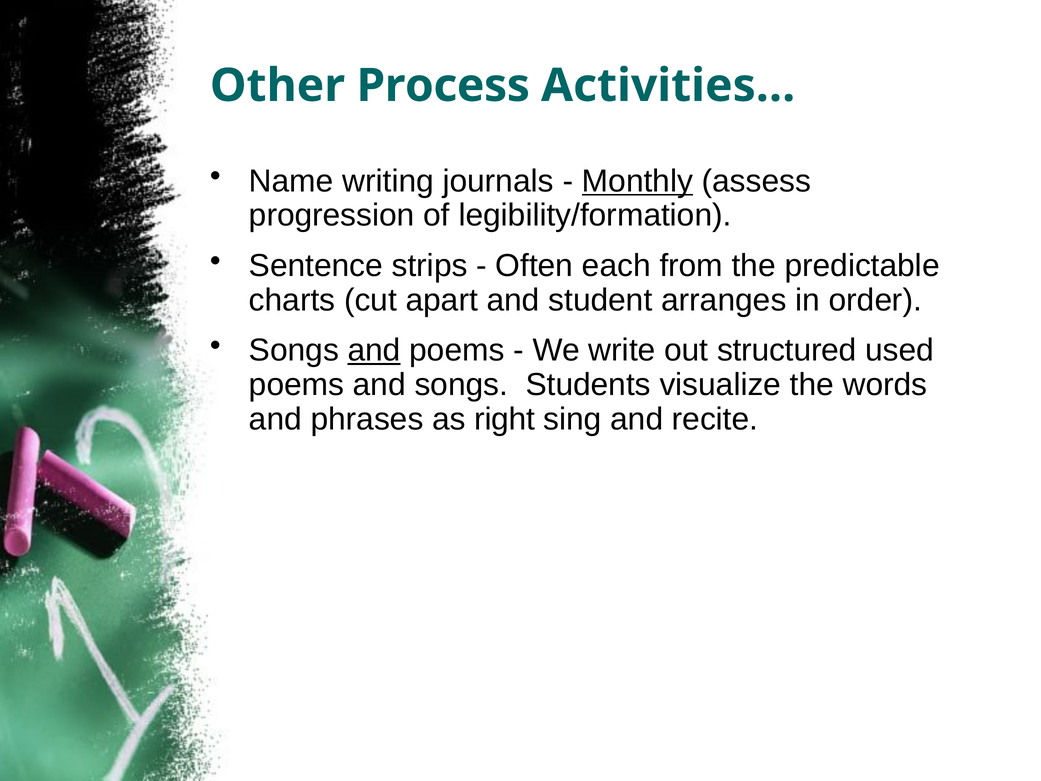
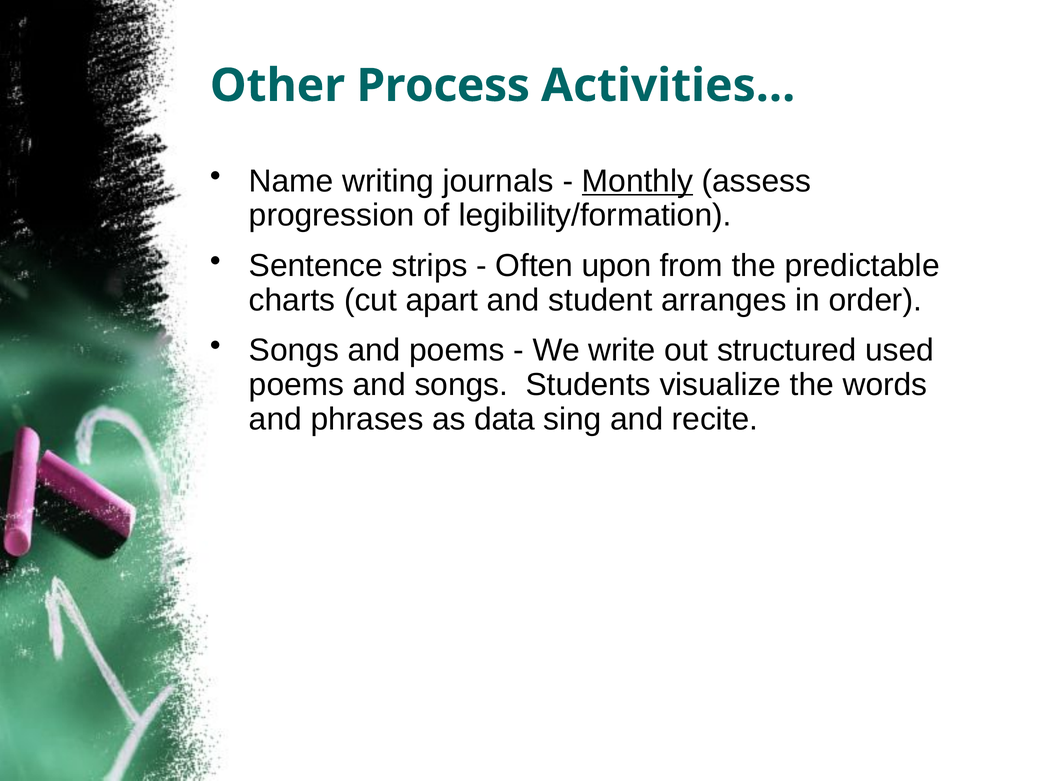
each: each -> upon (617, 266)
and underline: present -> none (374, 350)
right: right -> data (505, 419)
